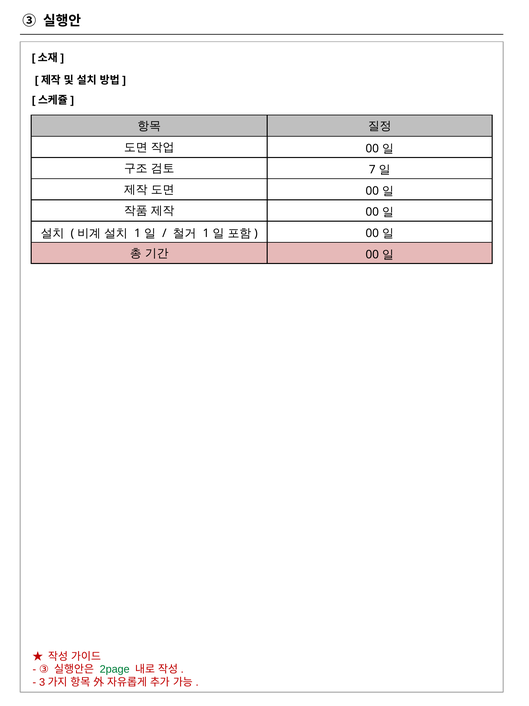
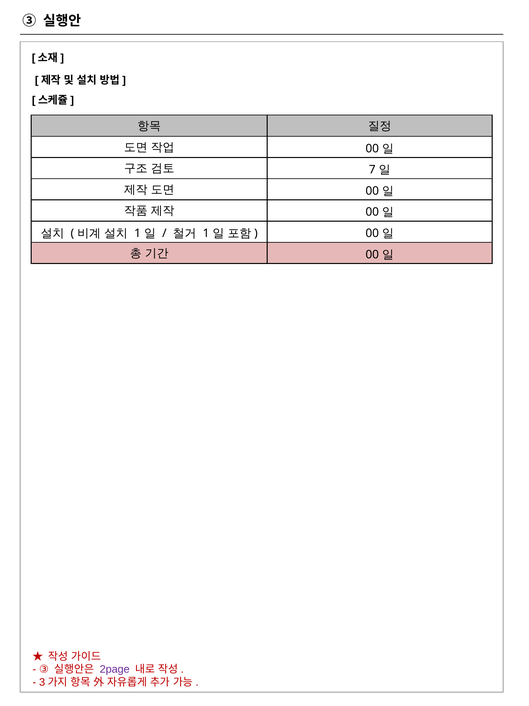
2page colour: green -> purple (115, 669)
